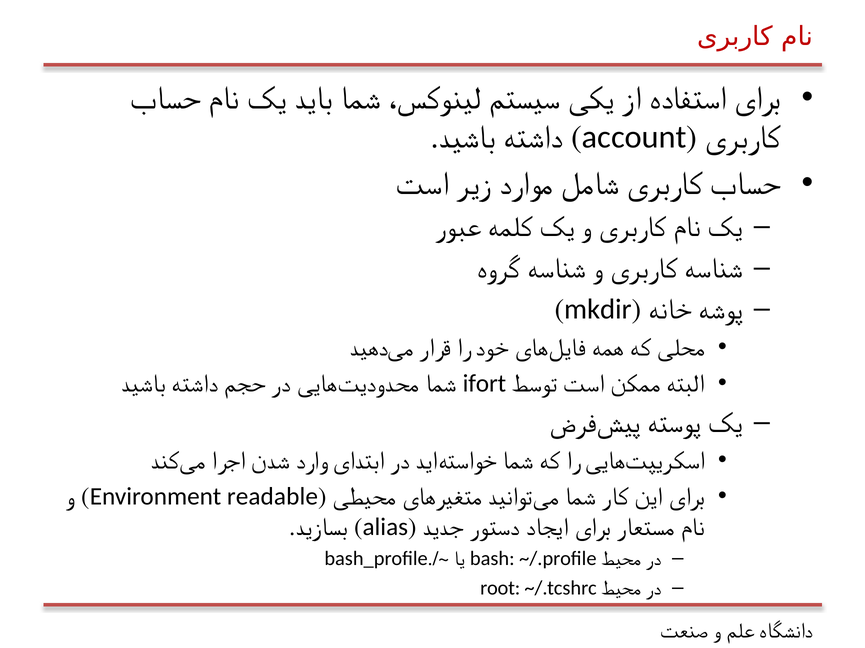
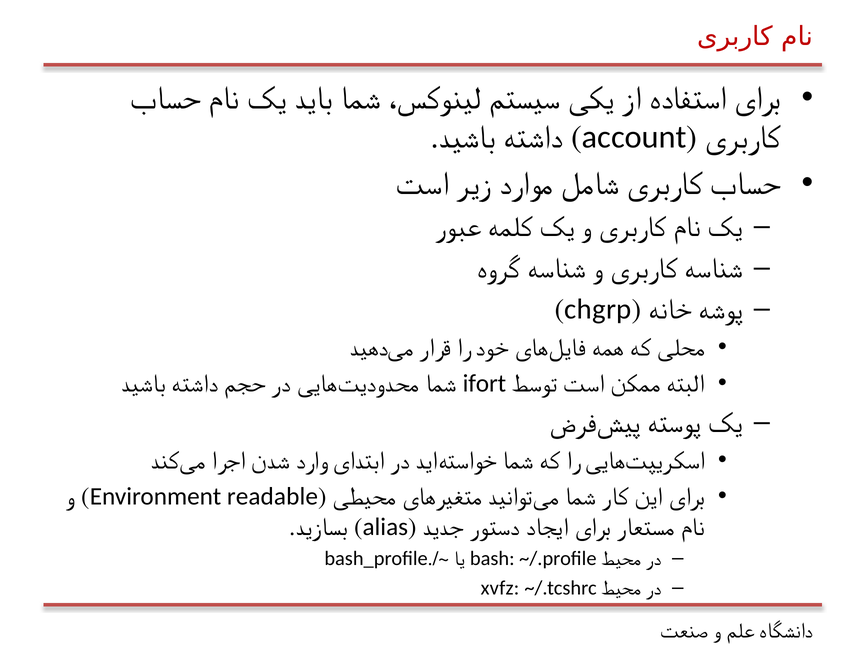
mkdir: mkdir -> chgrp (598, 310)
root: root -> xvfz (500, 589)
